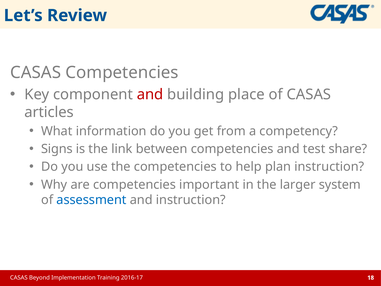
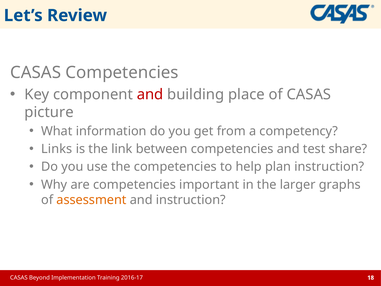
articles: articles -> picture (49, 112)
Signs: Signs -> Links (57, 149)
system: system -> graphs (340, 184)
assessment colour: blue -> orange (91, 200)
